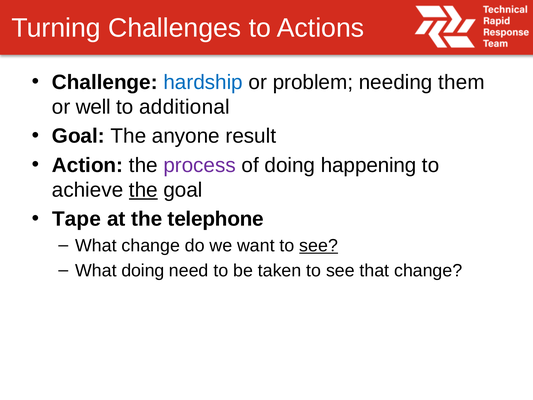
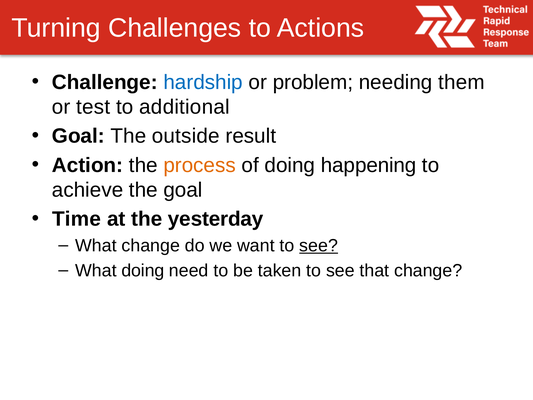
well: well -> test (93, 107)
anyone: anyone -> outside (186, 136)
process colour: purple -> orange (200, 165)
the underline: present -> none (143, 190)
Tape: Tape -> Time (77, 219)
telephone: telephone -> yesterday (216, 219)
